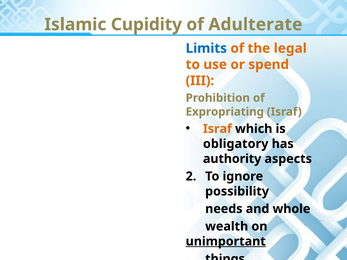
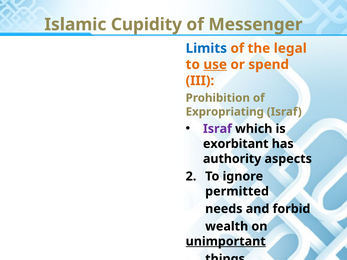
Adulterate: Adulterate -> Messenger (256, 25)
use underline: none -> present (215, 65)
Israf colour: orange -> purple (217, 129)
obligatory: obligatory -> exorbitant (236, 144)
possibility: possibility -> permitted (237, 192)
whole: whole -> forbid (291, 209)
